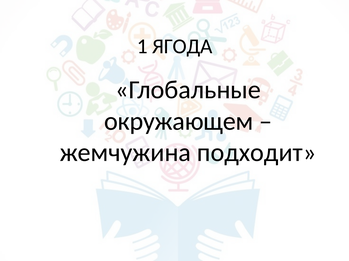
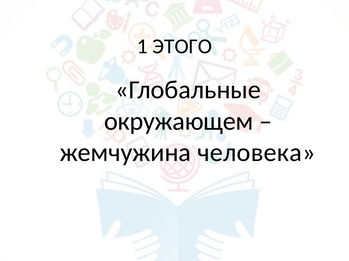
ЯГОДА: ЯГОДА -> ЭТОГО (182, 47)
подходит: подходит -> человека (256, 153)
